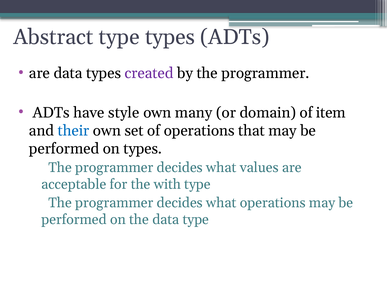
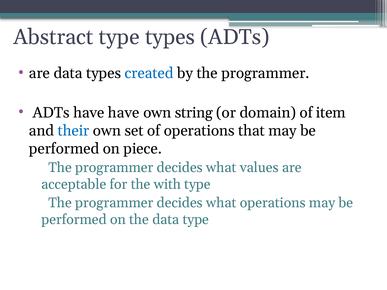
created colour: purple -> blue (149, 73)
have style: style -> have (124, 113)
many: many -> string (194, 113)
on types: types -> piece (143, 149)
